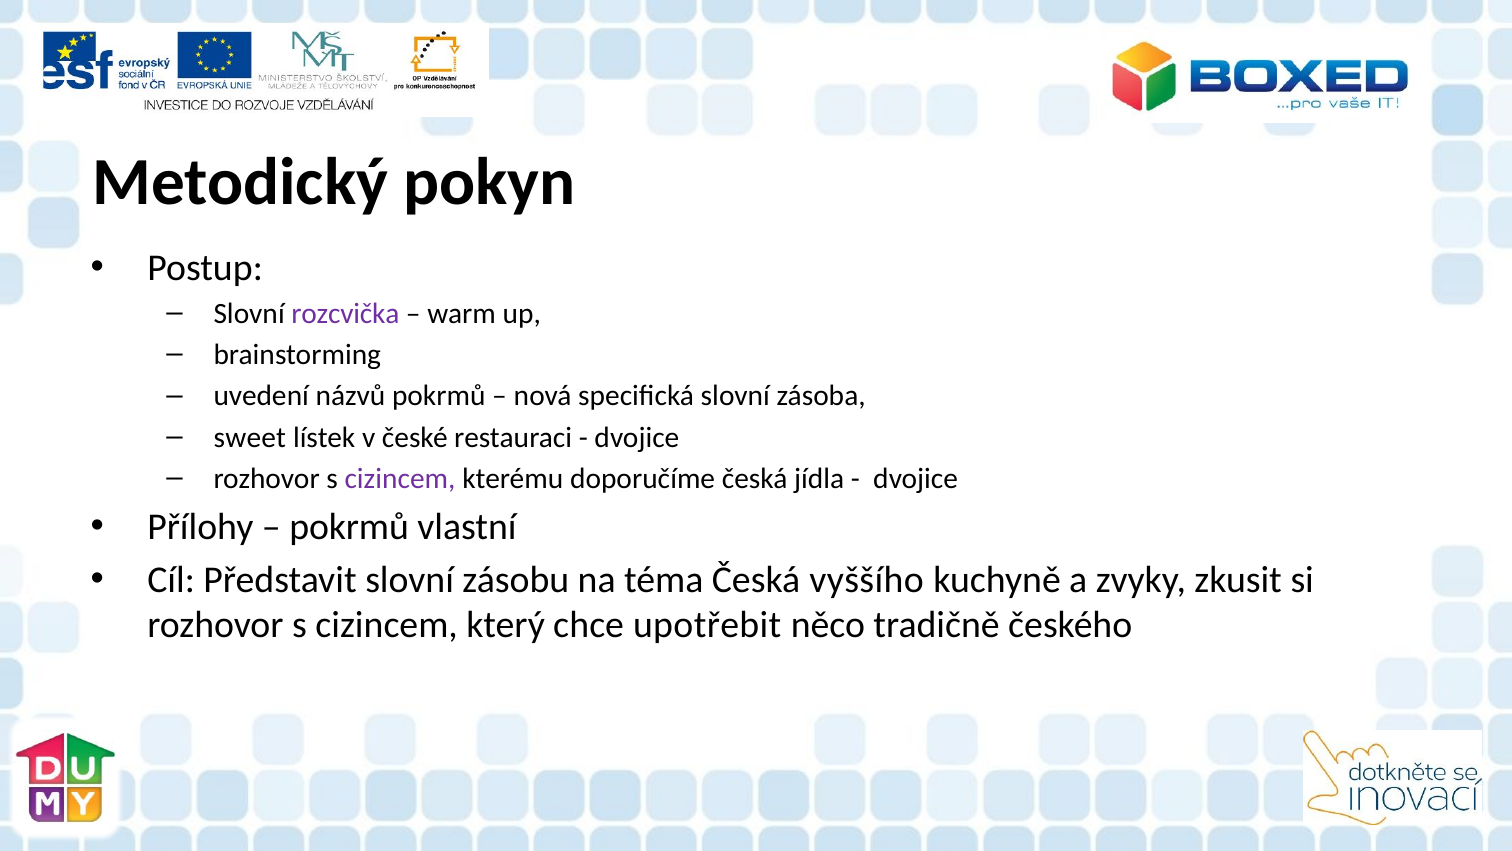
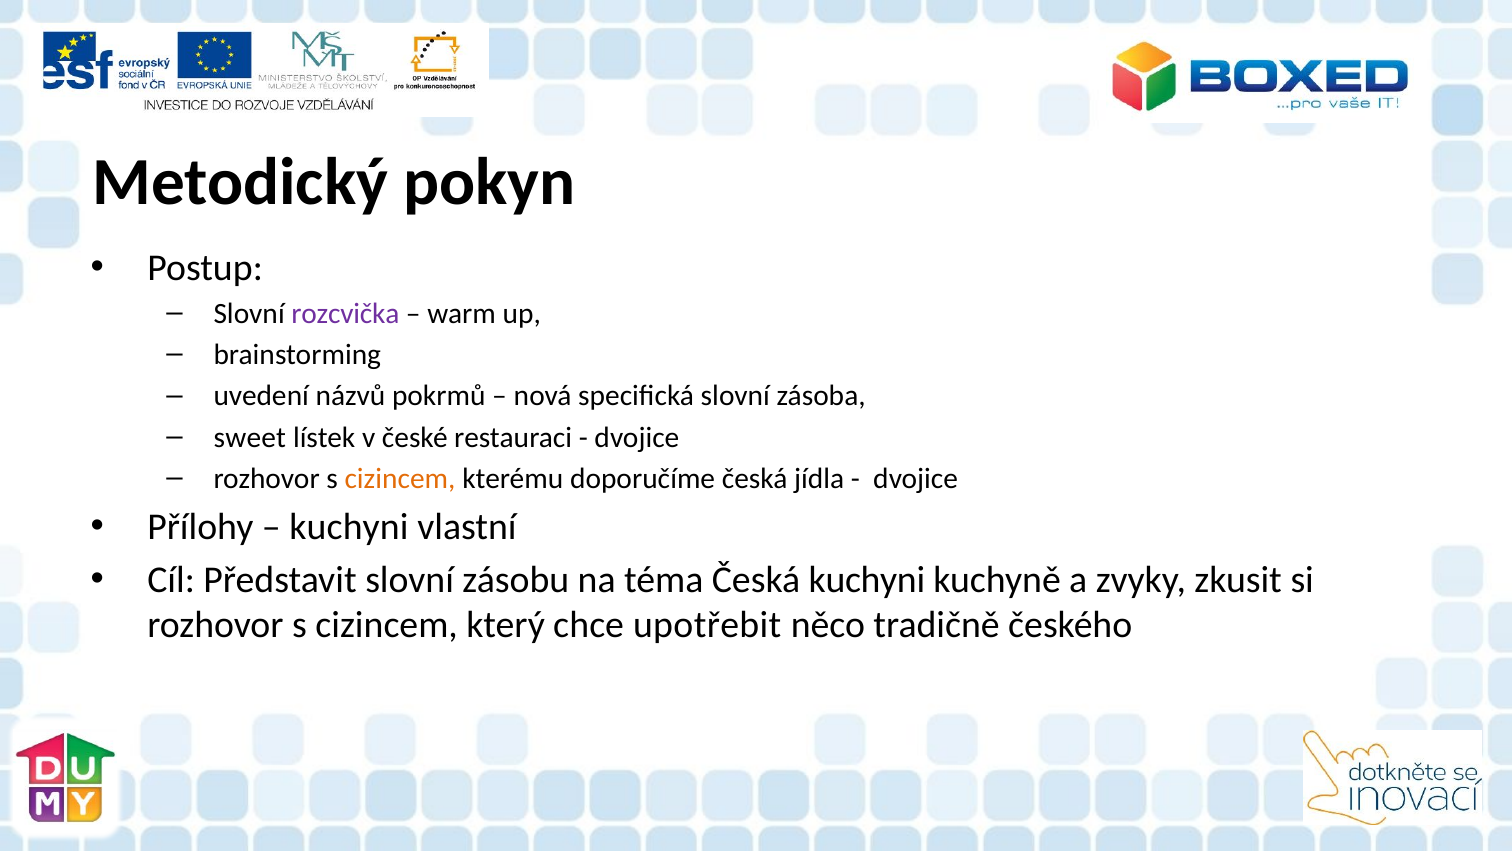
cizincem colour: purple -> orange (400, 478)
pokrmů: pokrmů -> kuchyni (349, 527)
Česká vyššího: vyššího -> kuchyni (867, 580)
